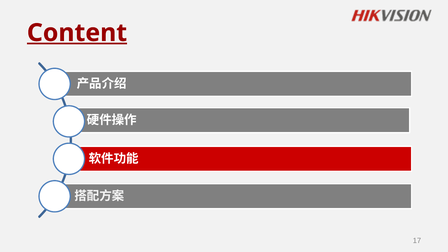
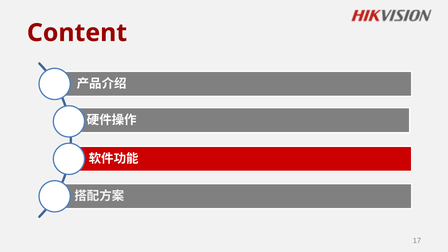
Content underline: present -> none (77, 33)
